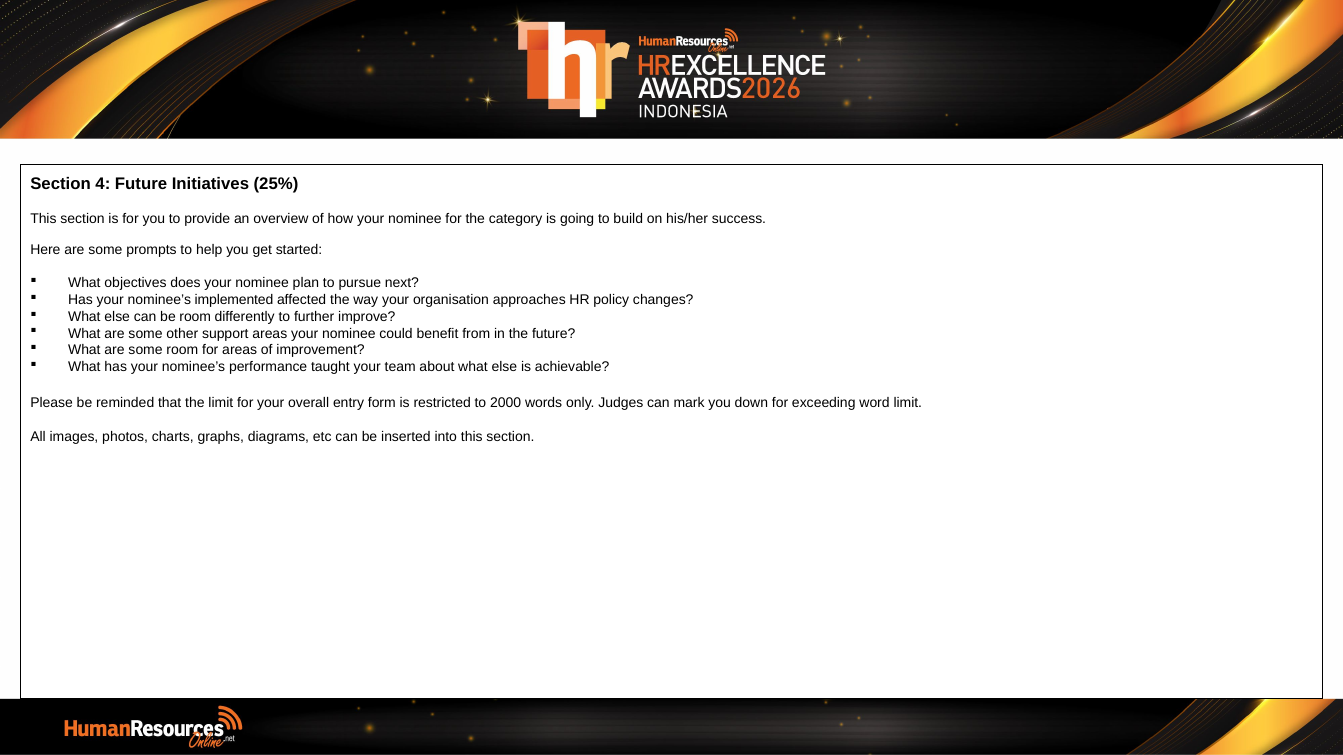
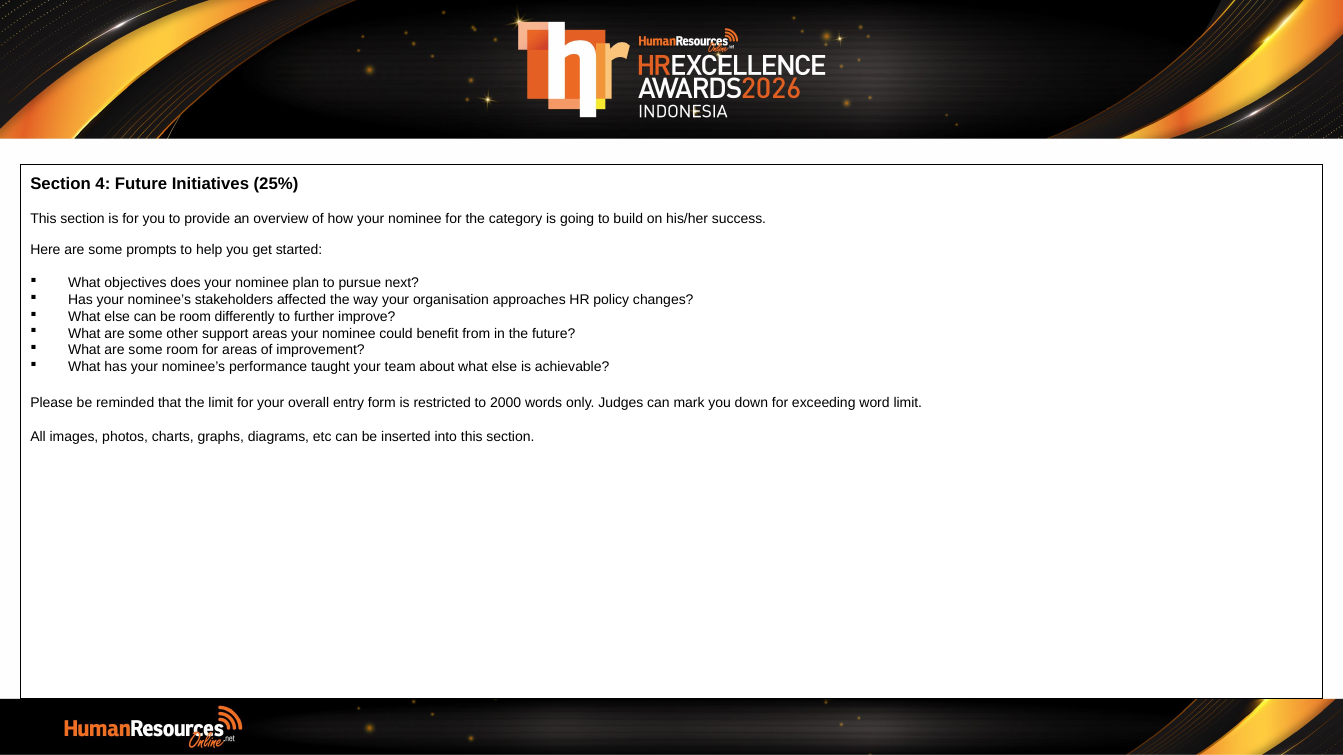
implemented: implemented -> stakeholders (234, 300)
